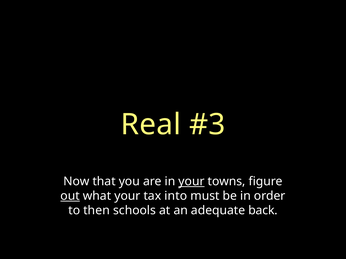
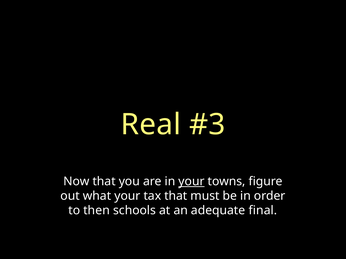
out underline: present -> none (70, 196)
tax into: into -> that (176, 196)
back: back -> final (263, 211)
